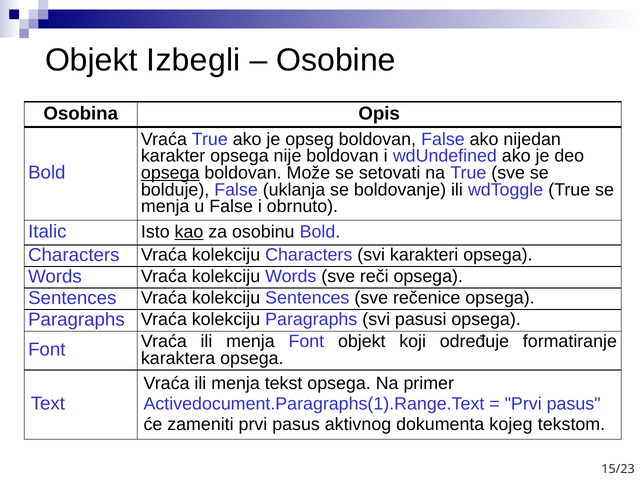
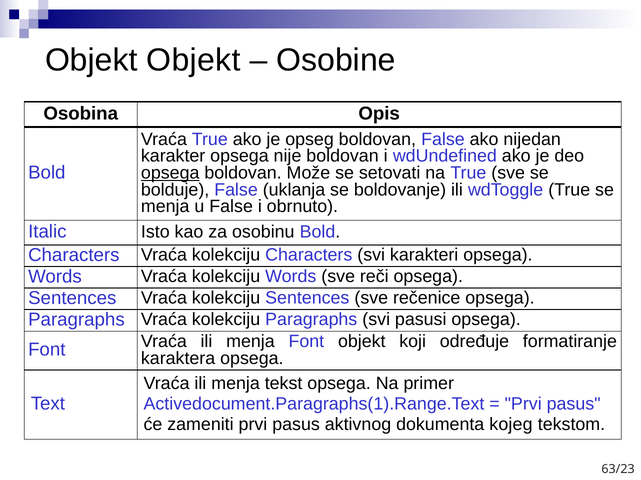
Objekt Izbegli: Izbegli -> Objekt (193, 60)
kao underline: present -> none (189, 232)
15/23: 15/23 -> 63/23 (618, 470)
